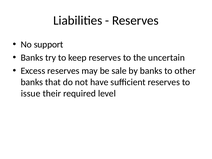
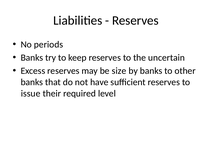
support: support -> periods (48, 44)
sale: sale -> size (119, 71)
